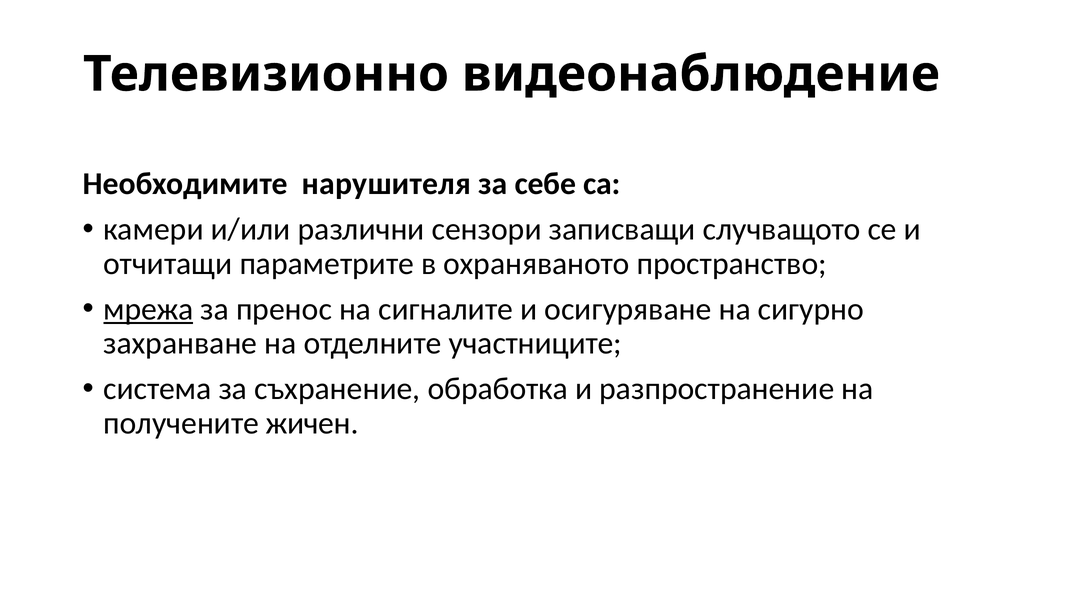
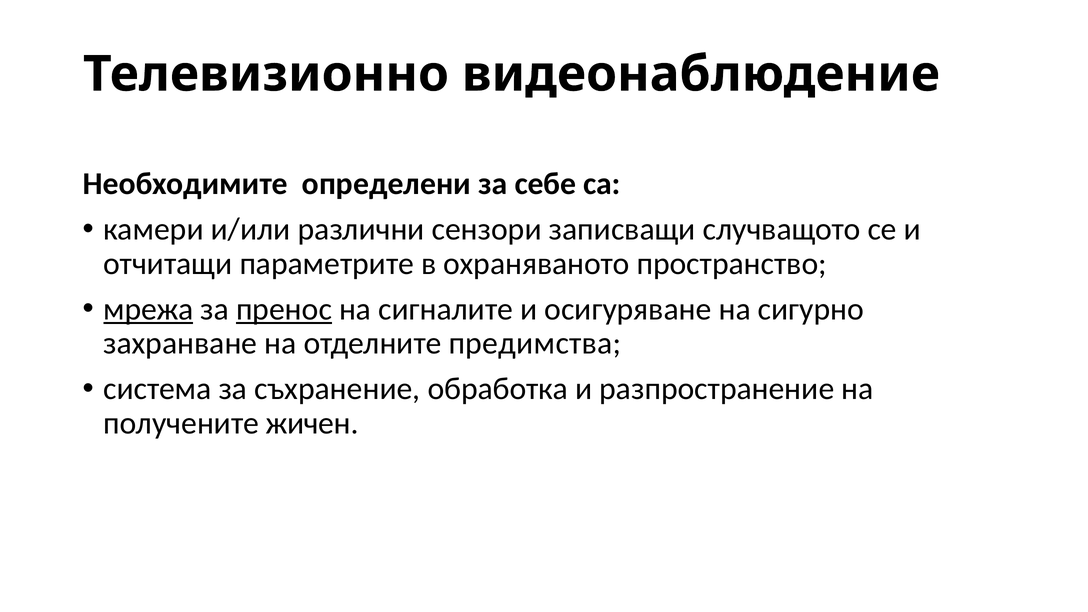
нарушителя: нарушителя -> определени (387, 184)
пренос underline: none -> present (284, 309)
участниците: участниците -> предимства (535, 343)
